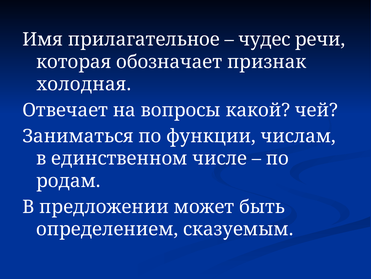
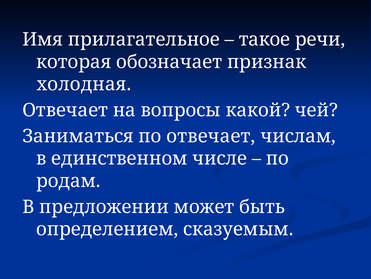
чудес: чудес -> такое (264, 39)
по функции: функции -> отвечает (211, 136)
